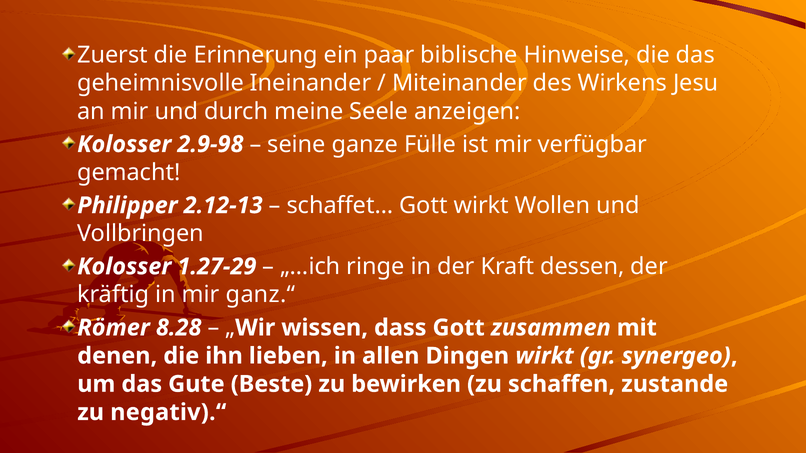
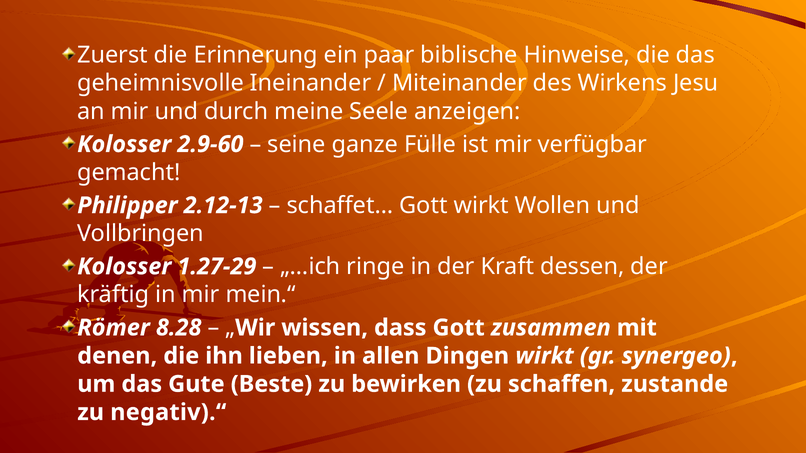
2.9-98: 2.9-98 -> 2.9-60 (210, 144)
ganz.“: ganz.“ -> mein.“ (261, 295)
